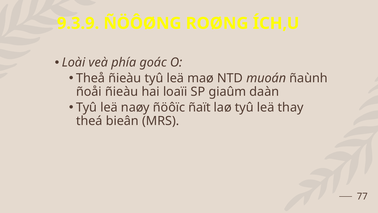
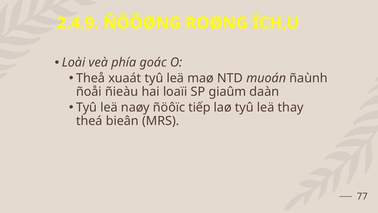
9.3.9: 9.3.9 -> 2.4.9 (78, 23)
Theå ñieàu: ñieàu -> xuaát (125, 78)
ñaït: ñaït -> tiếp (200, 107)
